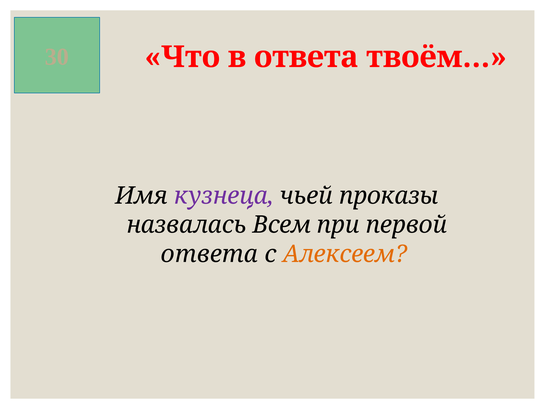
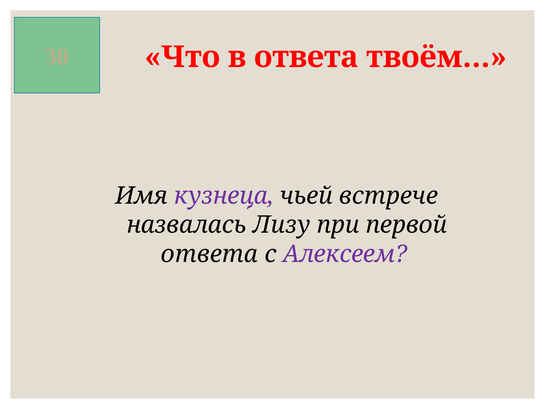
проказы: проказы -> встрече (389, 196)
Всем: Всем -> Лизу (282, 225)
Алексеем colour: orange -> purple (345, 254)
